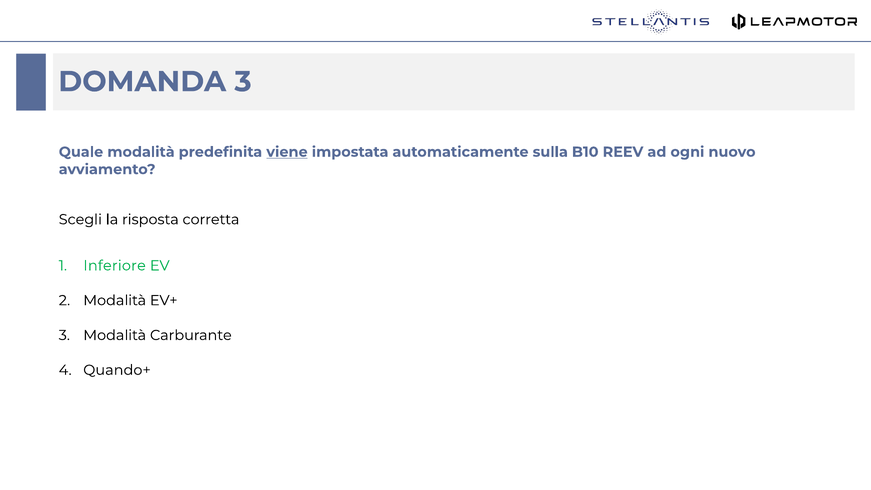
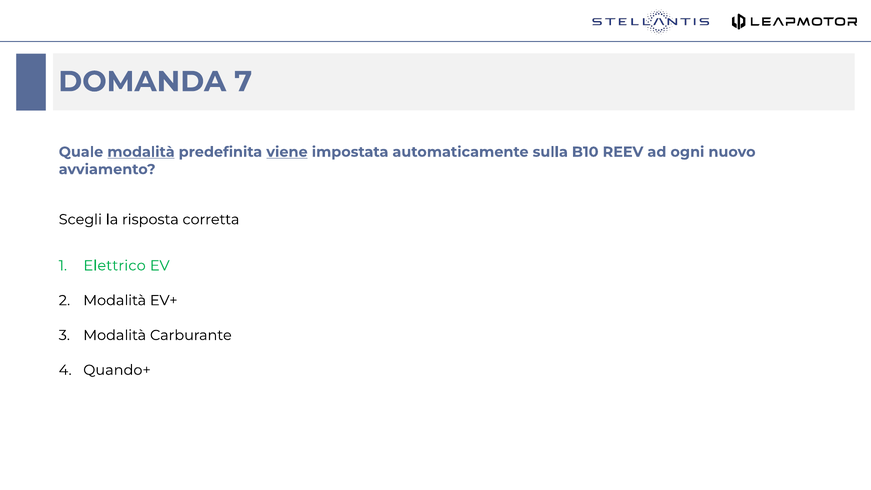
DOMANDA 3: 3 -> 7 (243, 82)
modalità underline: none -> present (141, 152)
Inferiore: Inferiore -> Elettrico (115, 266)
